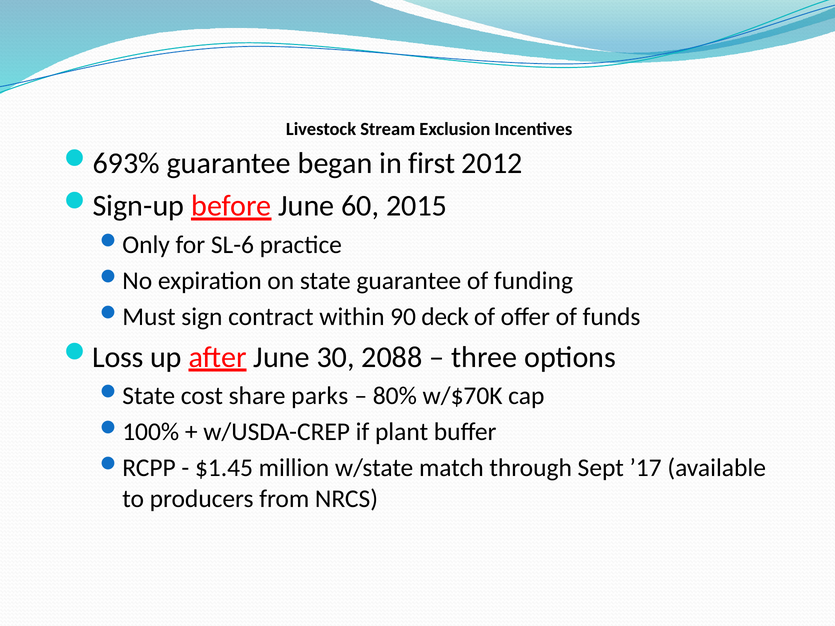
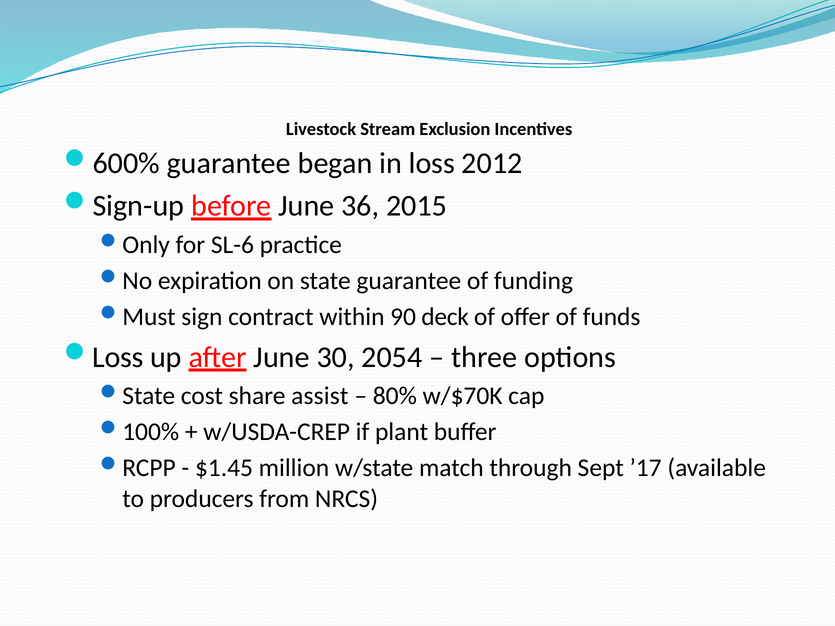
693%: 693% -> 600% (126, 163)
in first: first -> loss (432, 163)
60: 60 -> 36 (360, 206)
2088: 2088 -> 2054 (392, 357)
parks: parks -> assist (320, 396)
